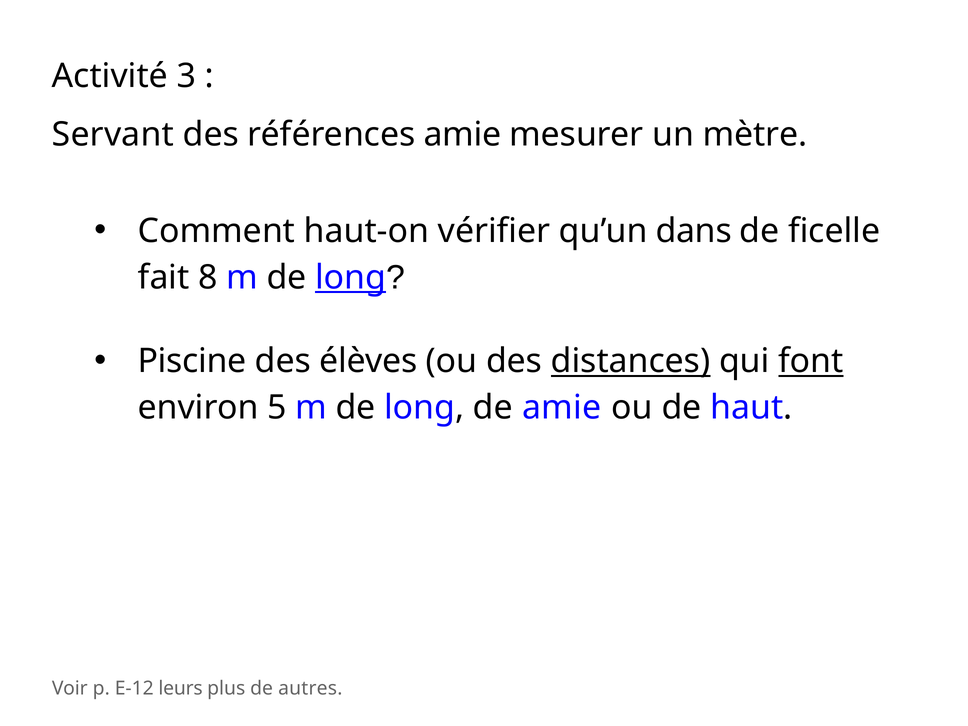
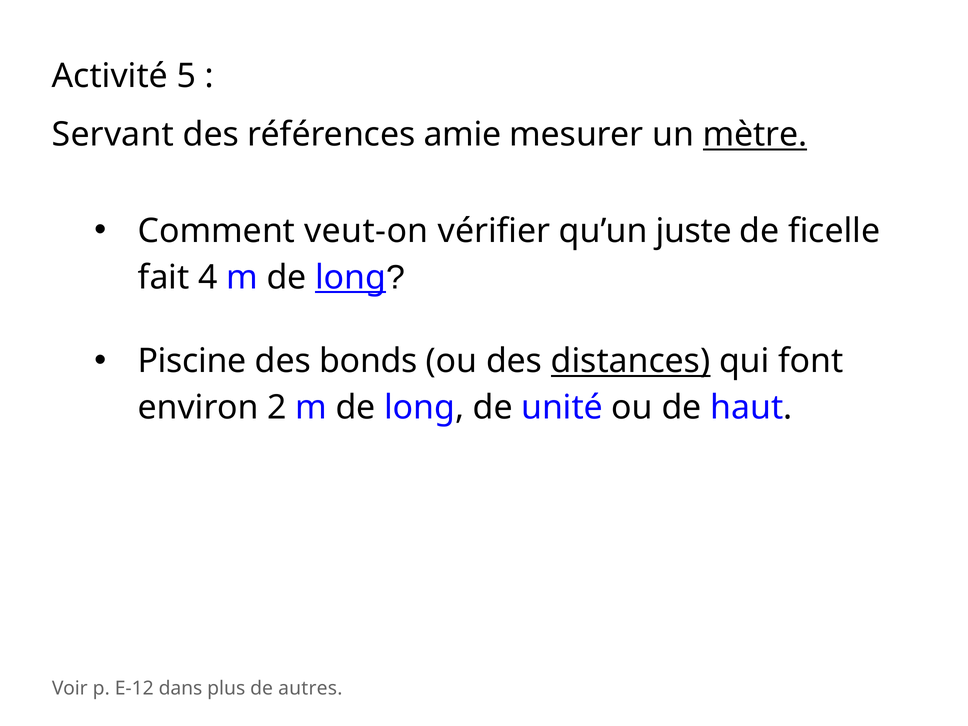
3: 3 -> 5 (186, 76)
mètre underline: none -> present (755, 135)
haut-on: haut-on -> veut-on (366, 231)
dans: dans -> juste (694, 231)
8: 8 -> 4 (208, 278)
élèves: élèves -> bonds (368, 361)
font underline: present -> none (811, 361)
5: 5 -> 2 (277, 408)
de amie: amie -> unité (562, 408)
leurs: leurs -> dans (181, 688)
